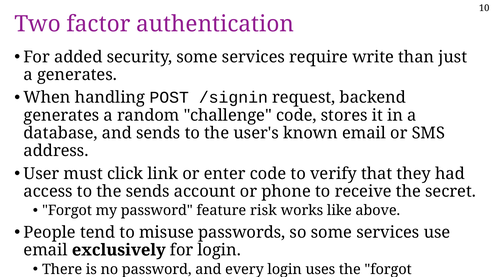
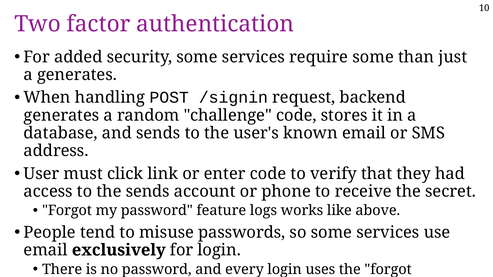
require write: write -> some (373, 57)
risk: risk -> logs (263, 211)
